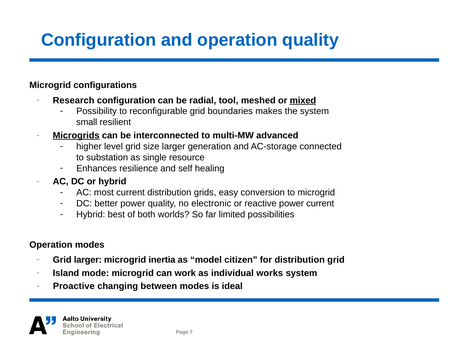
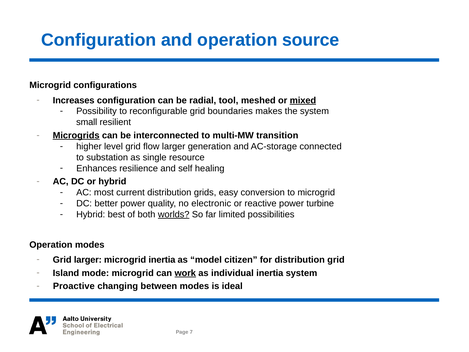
operation quality: quality -> source (311, 40)
Research: Research -> Increases (74, 100)
advanced: advanced -> transition (277, 135)
size: size -> flow (151, 146)
power current: current -> turbine (320, 203)
worlds underline: none -> present (174, 214)
work underline: none -> present (185, 273)
individual works: works -> inertia (270, 273)
